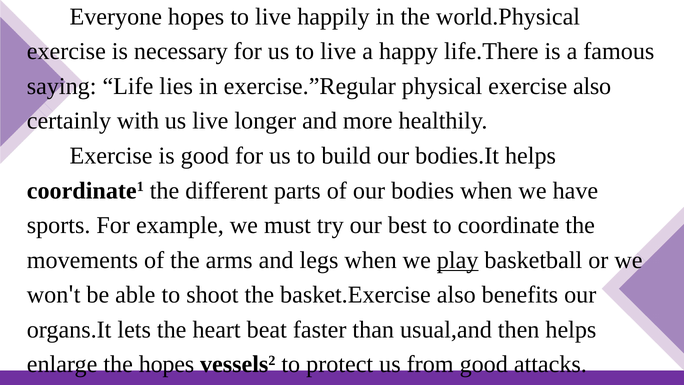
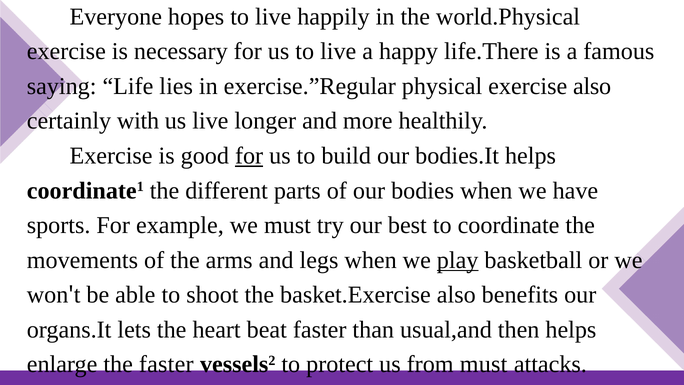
for underline: none -> present (249, 156)
the hopes: hopes -> faster (166, 364)
from good: good -> must (484, 364)
